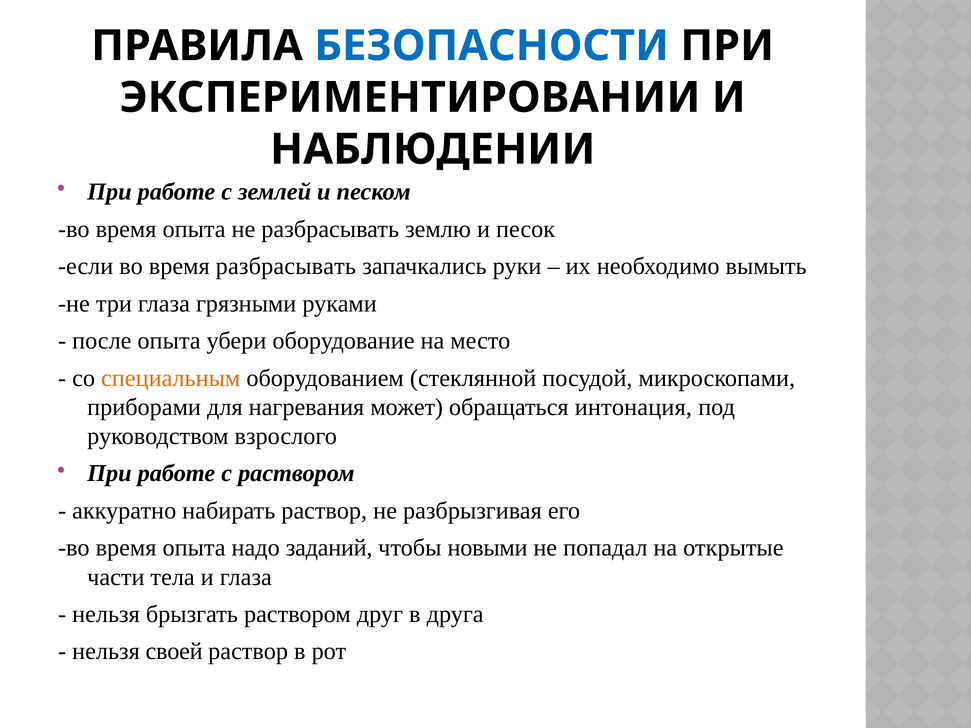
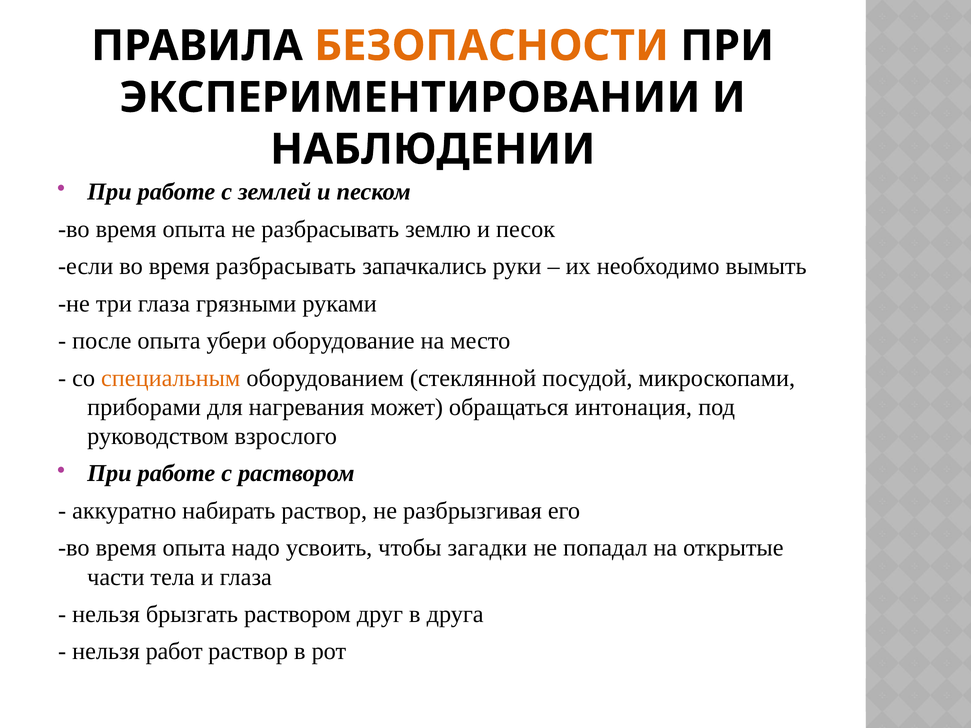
БЕЗОПАСНОСТИ colour: blue -> orange (492, 46)
заданий: заданий -> усвоить (329, 548)
новыми: новыми -> загадки (487, 548)
своей: своей -> работ (174, 652)
